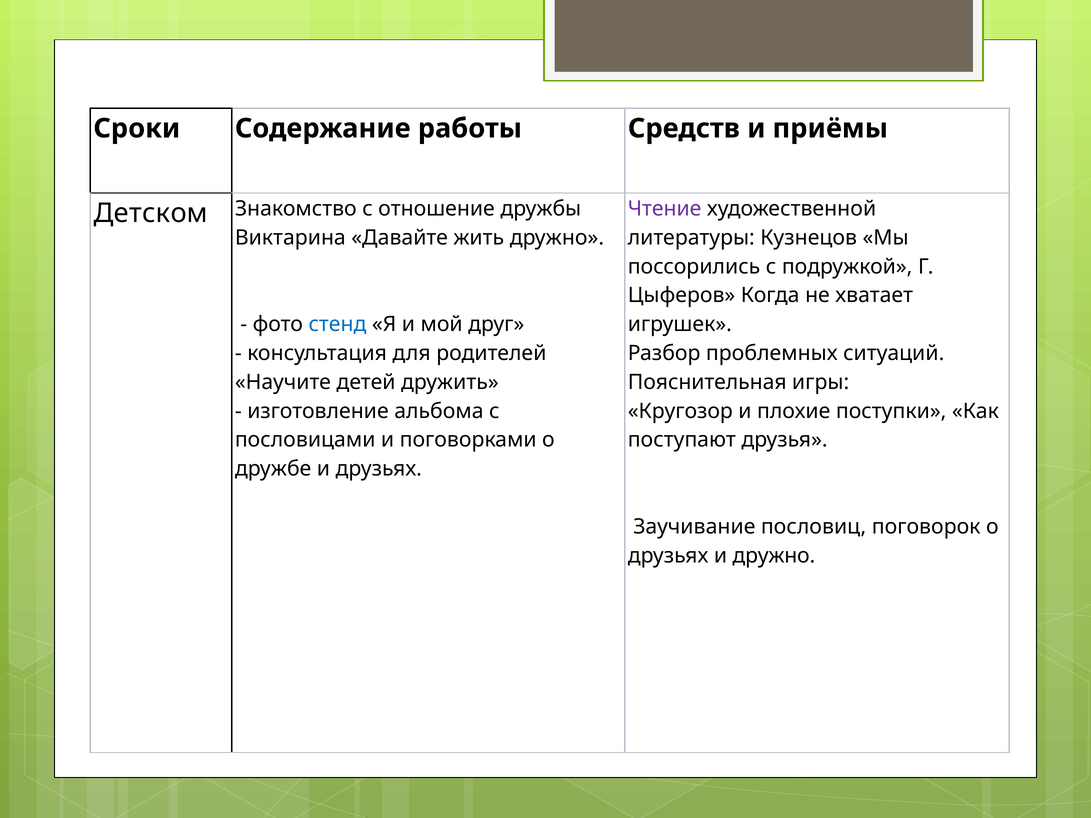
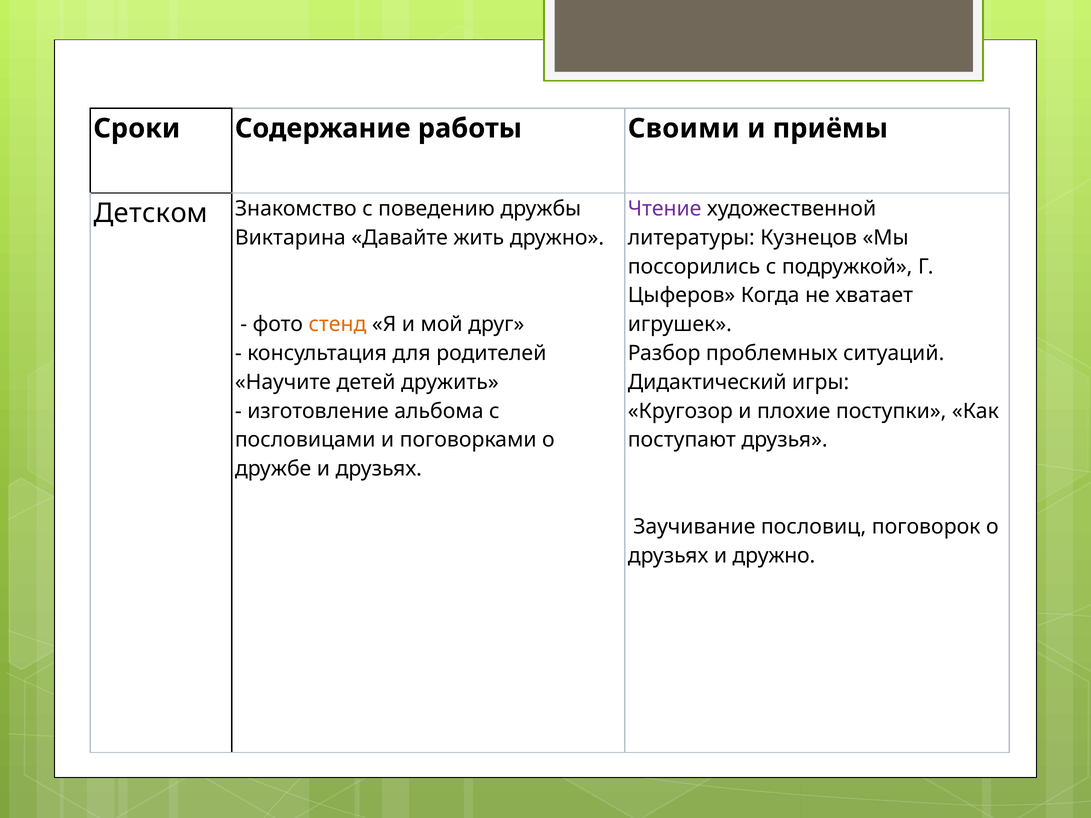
Средств: Средств -> Своими (684, 128)
отношение: отношение -> поведению (437, 209)
стенд colour: blue -> orange (337, 324)
Пояснительная: Пояснительная -> Дидактический (707, 382)
